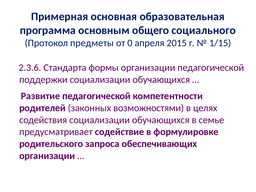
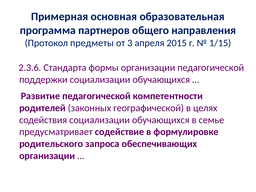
основным: основным -> партнеров (104, 30)
социального: социального -> направления (204, 30)
0: 0 -> 3 (130, 43)
возможностями: возможностями -> географической (149, 108)
